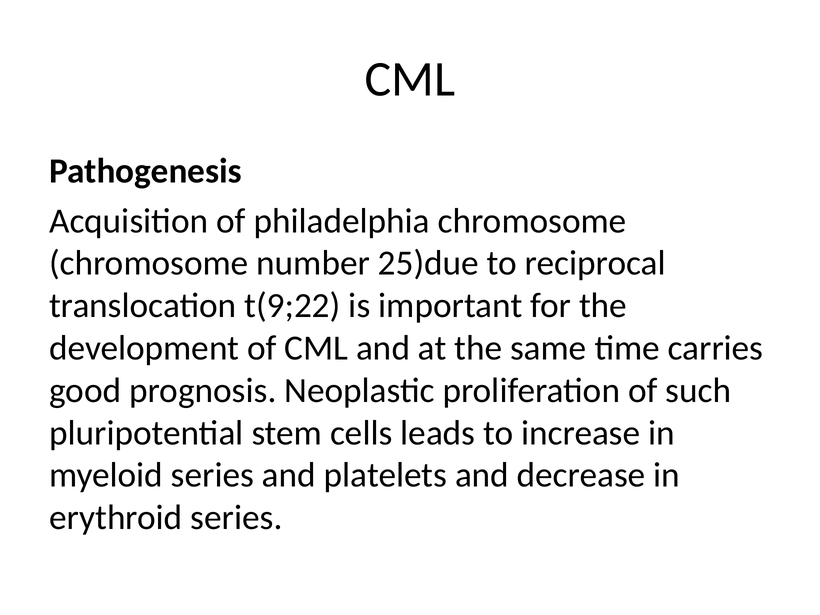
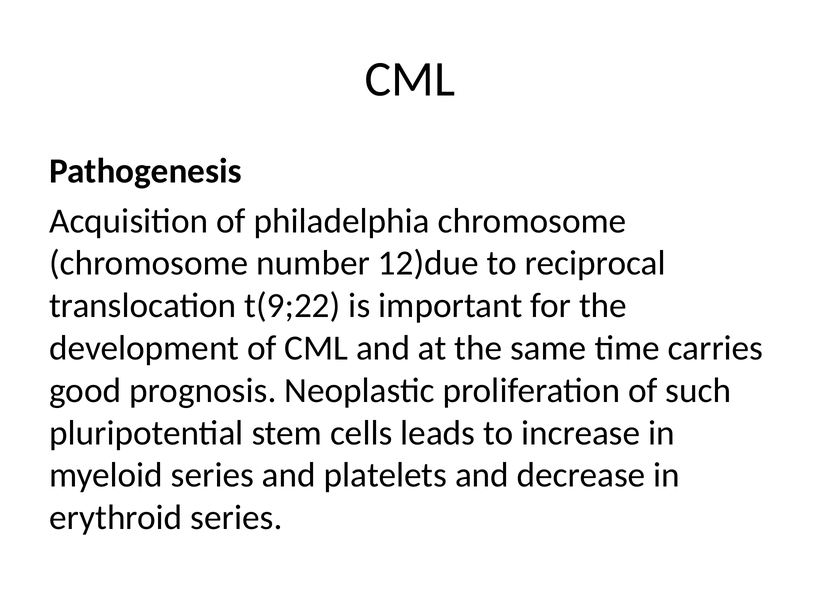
25)due: 25)due -> 12)due (428, 263)
